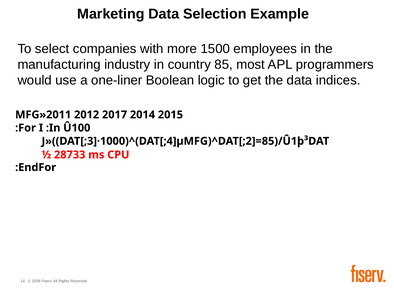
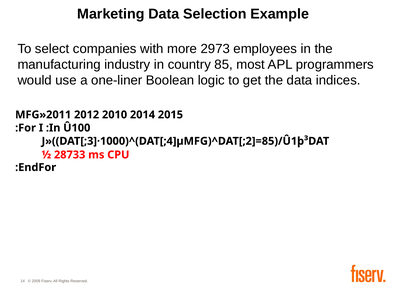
1500: 1500 -> 2973 (215, 49)
2017: 2017 -> 2010 (115, 115)
